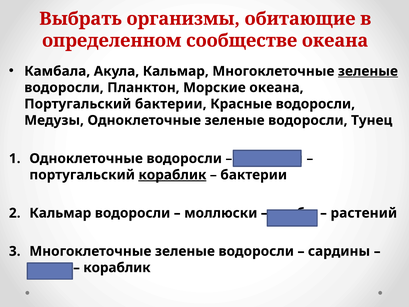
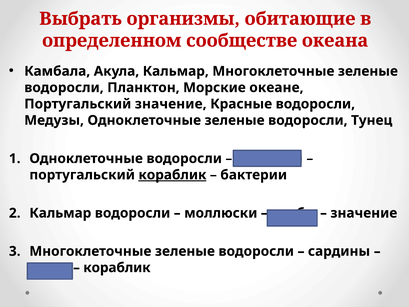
зеленые underline: present -> none (368, 71)
Морские океана: океана -> океане (276, 88)
Португальский бактерии: бактерии -> значение (171, 104)
растений: растений -> значение (364, 213)
